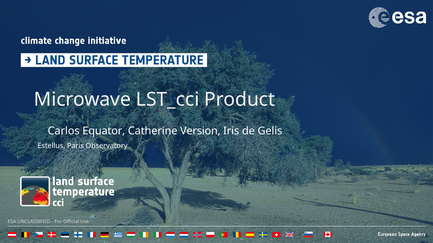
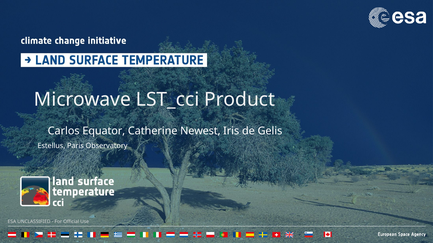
Version: Version -> Newest (200, 131)
